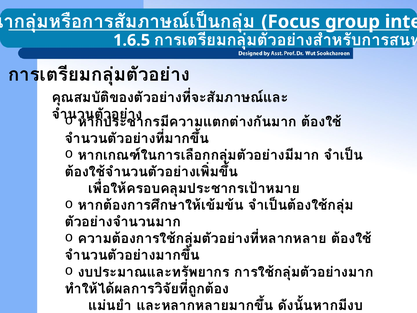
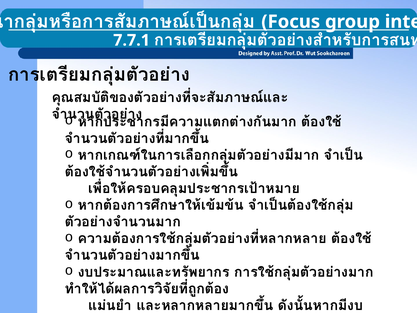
1.6.5: 1.6.5 -> 7.7.1 (132, 40)
